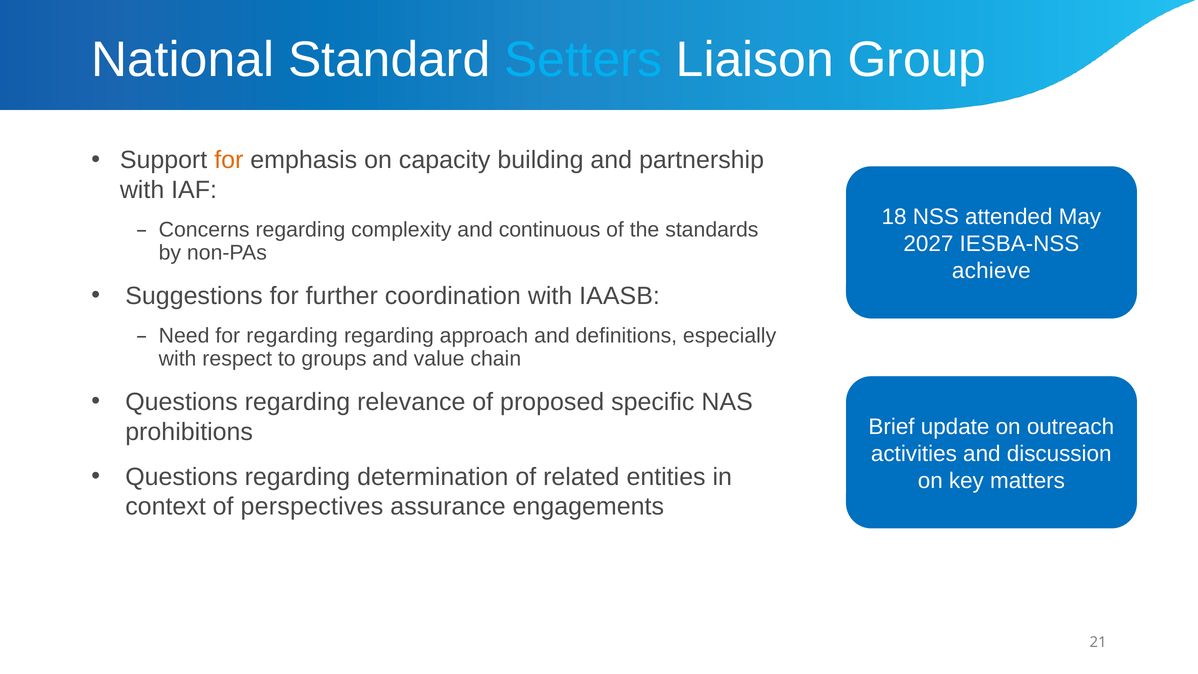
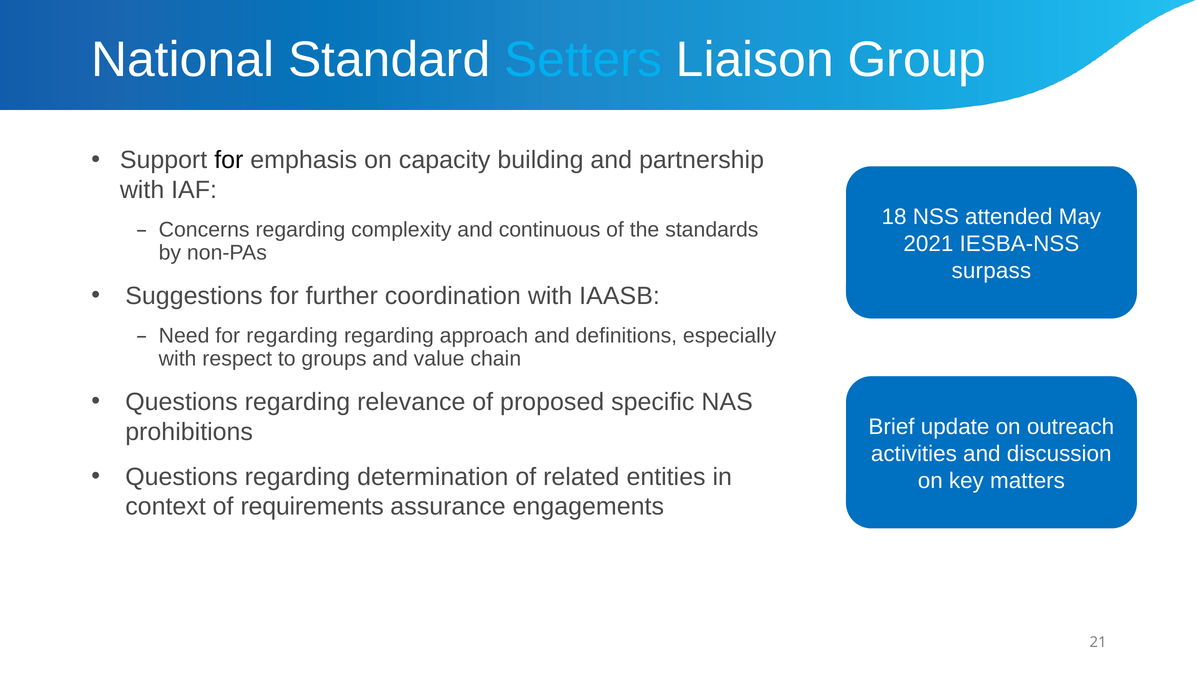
for colour: orange -> black (229, 160)
2027: 2027 -> 2021 (928, 244)
achieve: achieve -> surpass (991, 271)
perspectives: perspectives -> requirements (312, 507)
